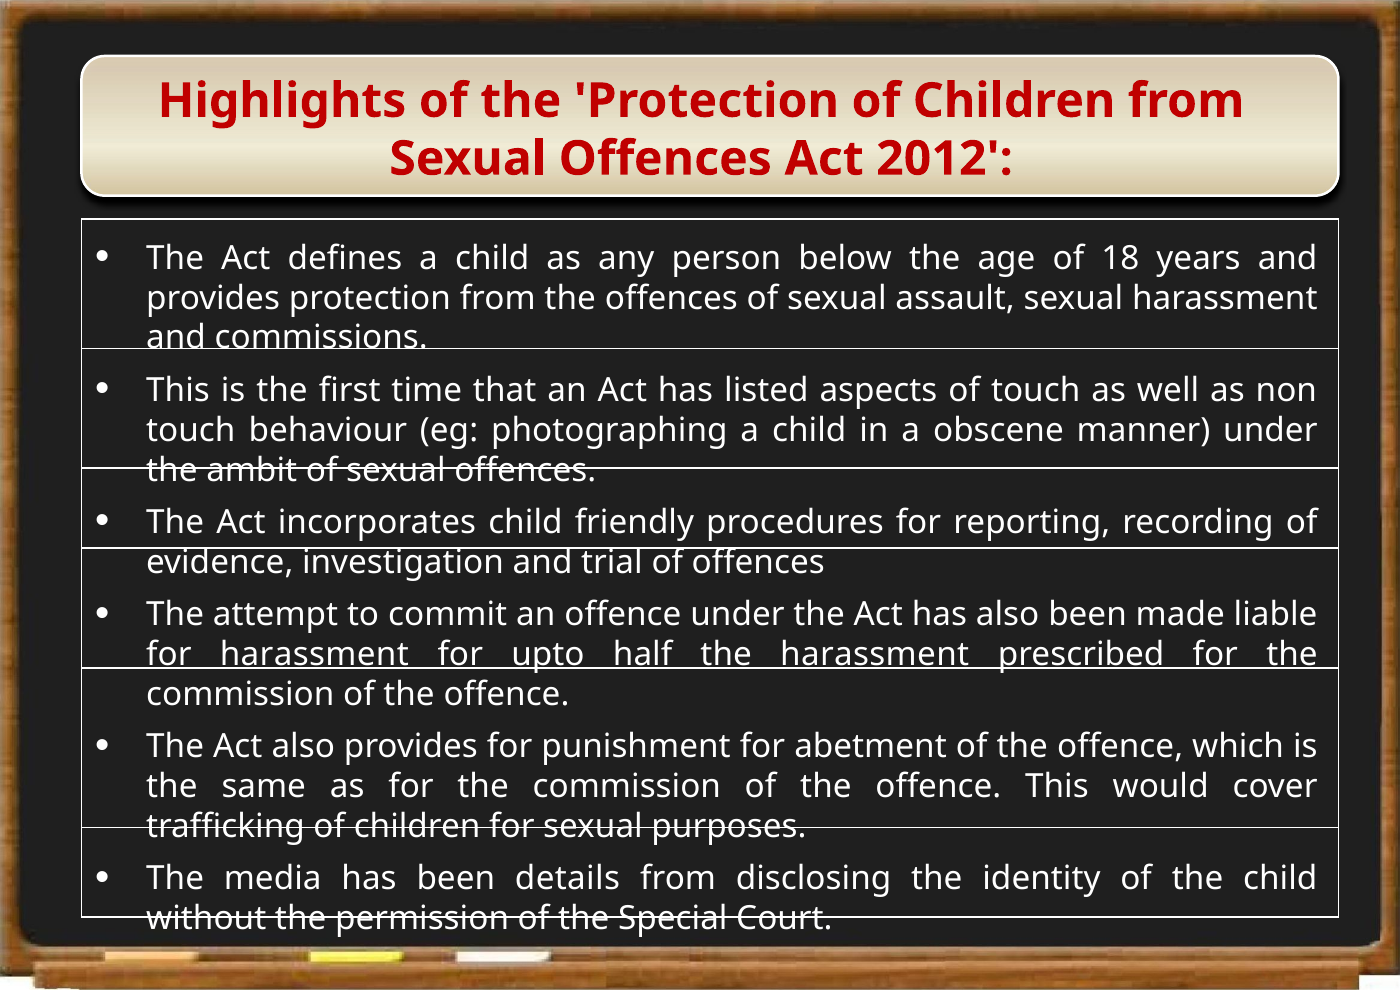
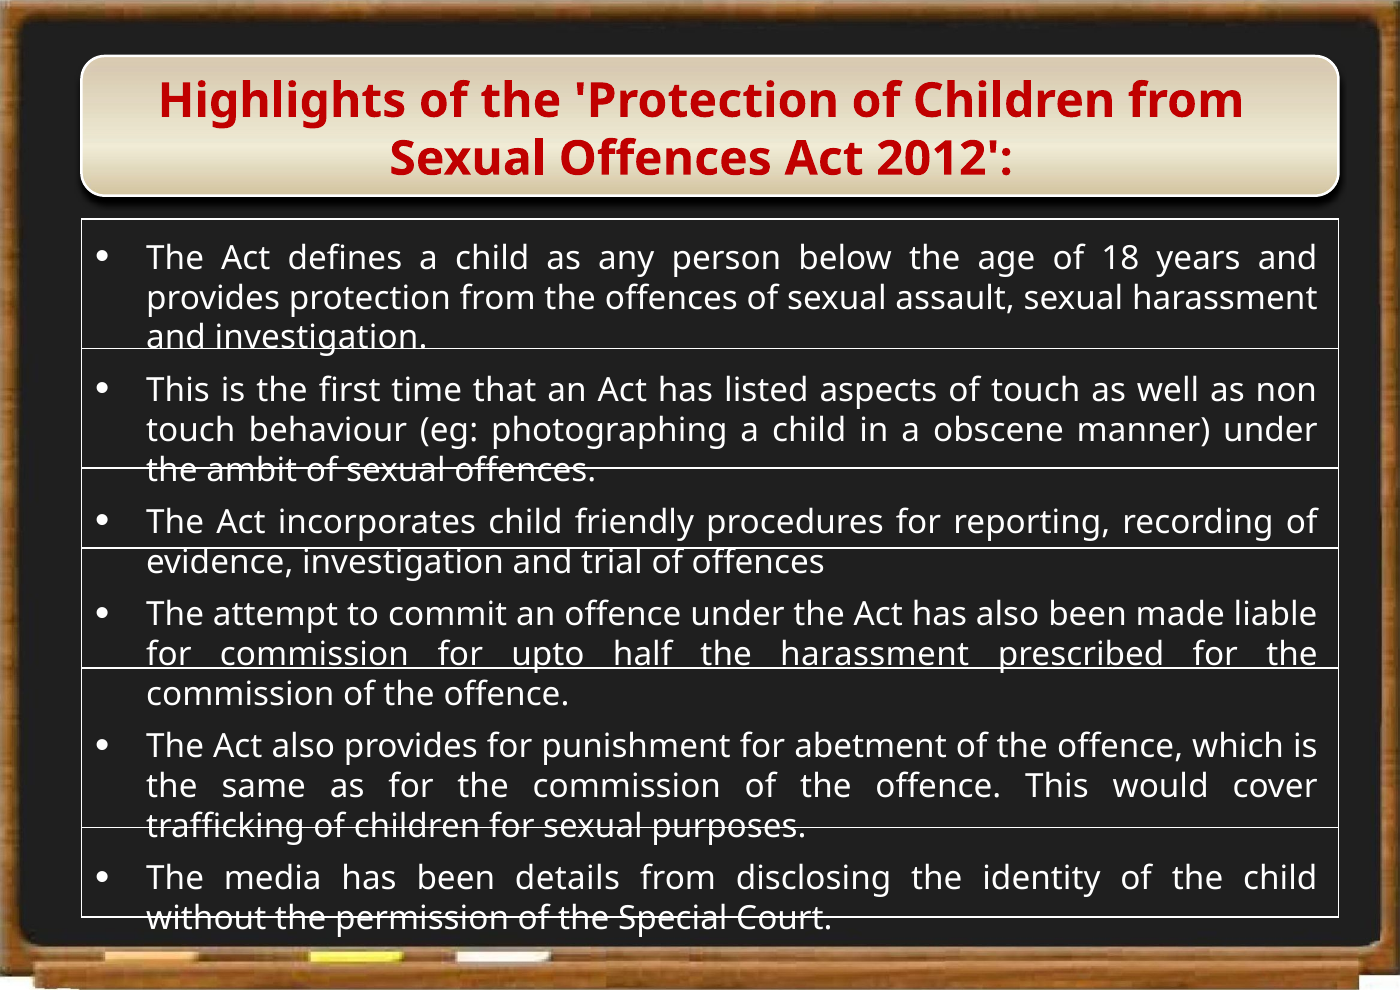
and commissions: commissions -> investigation (321, 338)
for harassment: harassment -> commission (314, 654)
